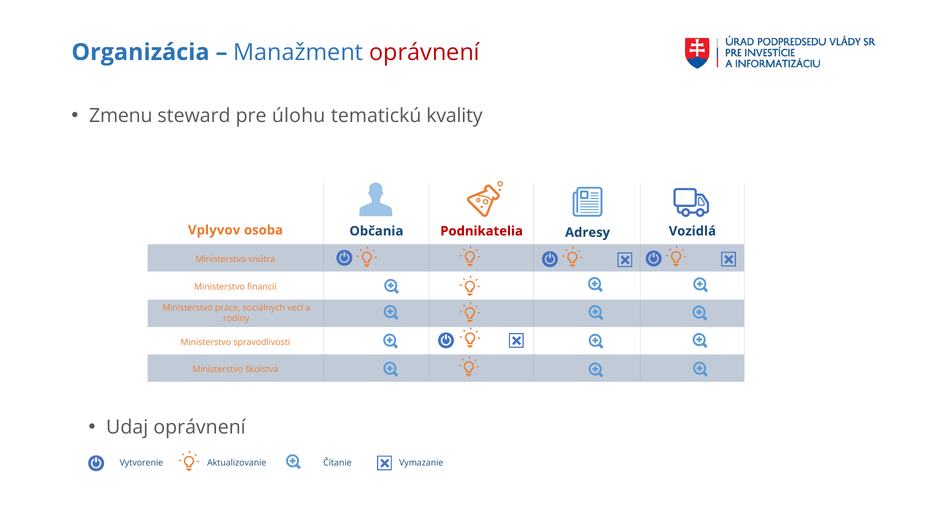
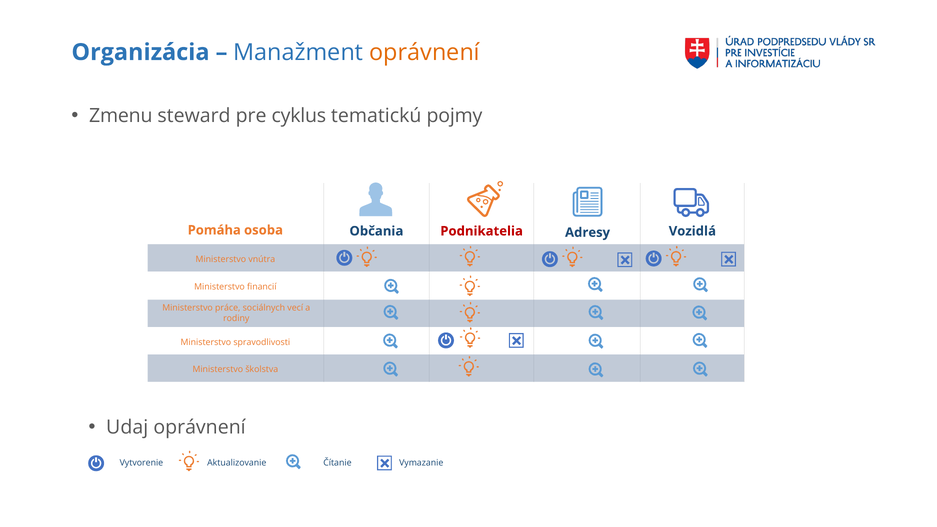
oprávnení colour: red -> orange (425, 52)
úlohu: úlohu -> cyklus (299, 116)
kvality: kvality -> pojmy (454, 116)
Vplyvov: Vplyvov -> Pomáha (214, 230)
